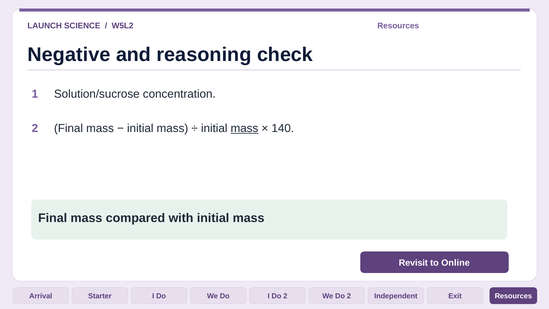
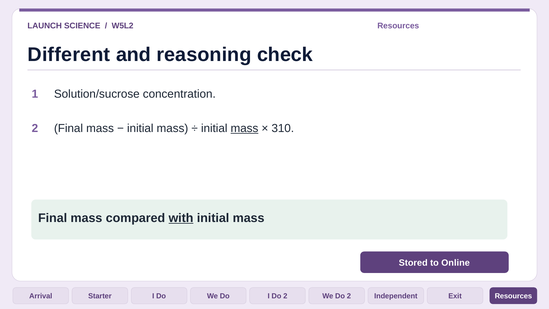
Negative: Negative -> Different (69, 55)
140: 140 -> 310 (283, 128)
with underline: none -> present (181, 218)
Revisit: Revisit -> Stored (413, 263)
